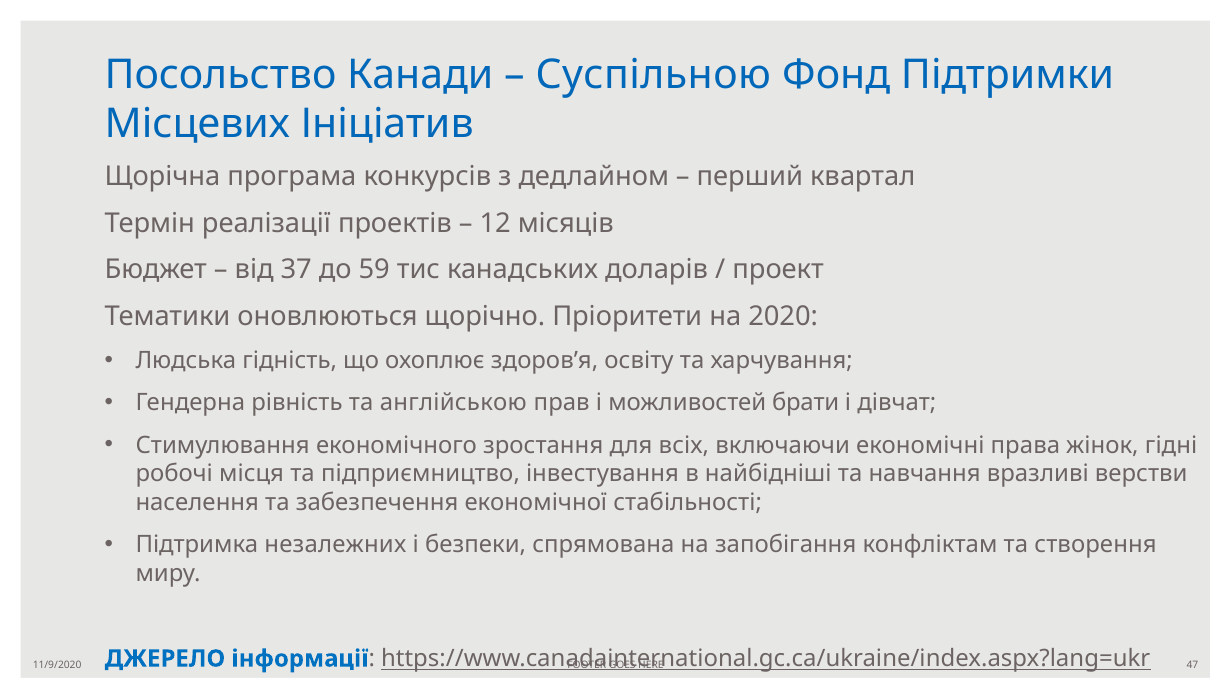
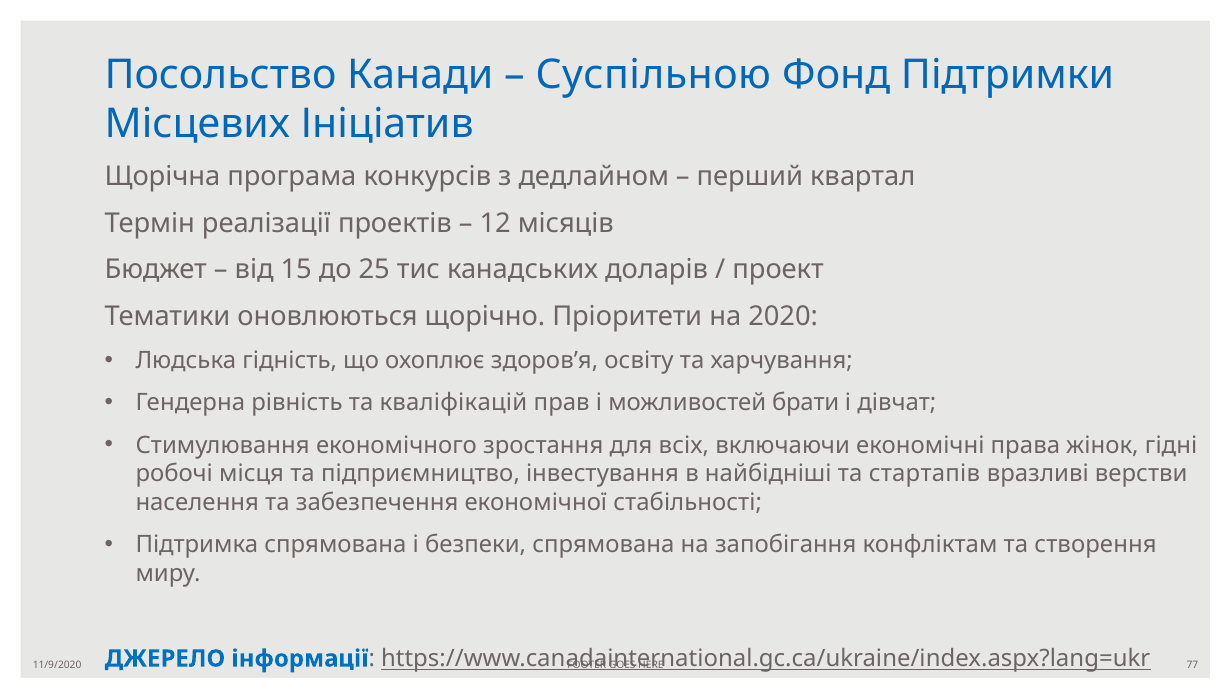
37: 37 -> 15 (296, 270)
59: 59 -> 25 (374, 270)
англійською: англійською -> кваліфікацій (453, 403)
навчання: навчання -> стартапів (924, 474)
Підтримка незалежних: незалежних -> спрямована (335, 545)
47: 47 -> 77 (1192, 665)
